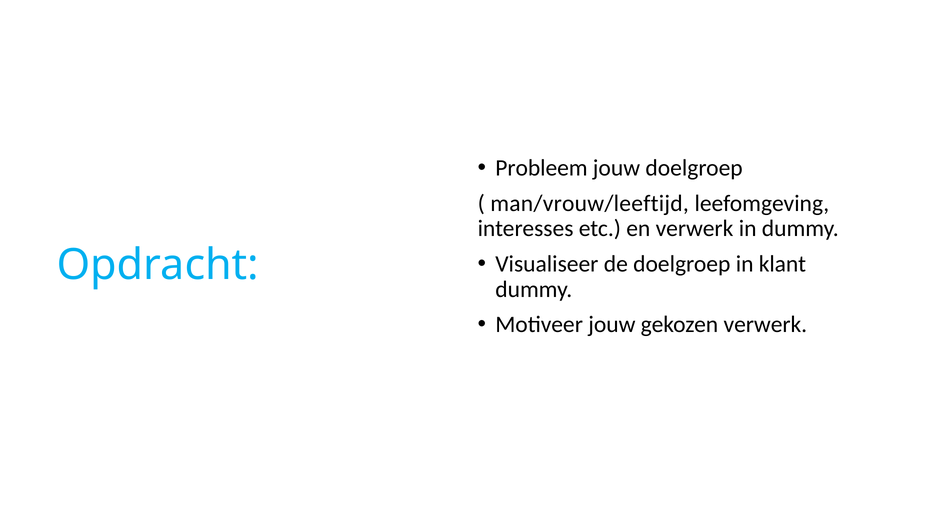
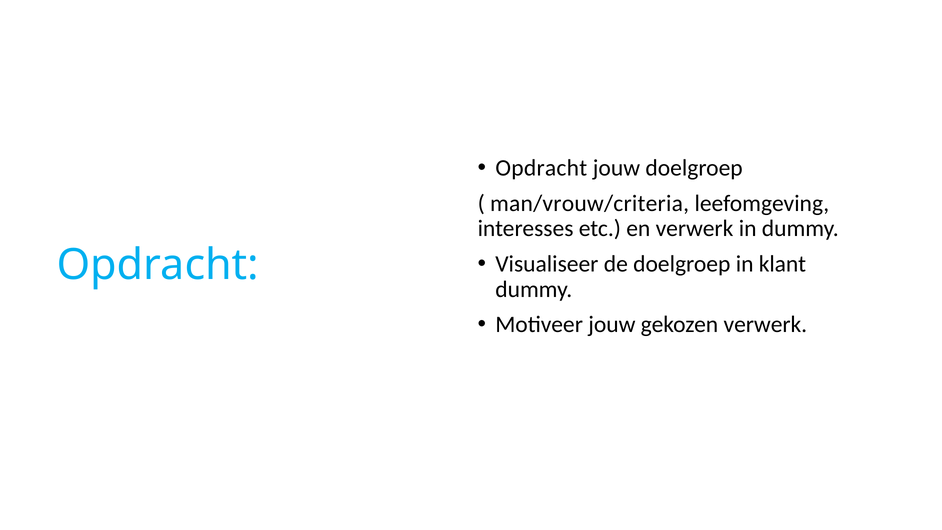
Probleem: Probleem -> Opdracht (541, 168)
man/vrouw/leeftijd: man/vrouw/leeftijd -> man/vrouw/criteria (590, 203)
